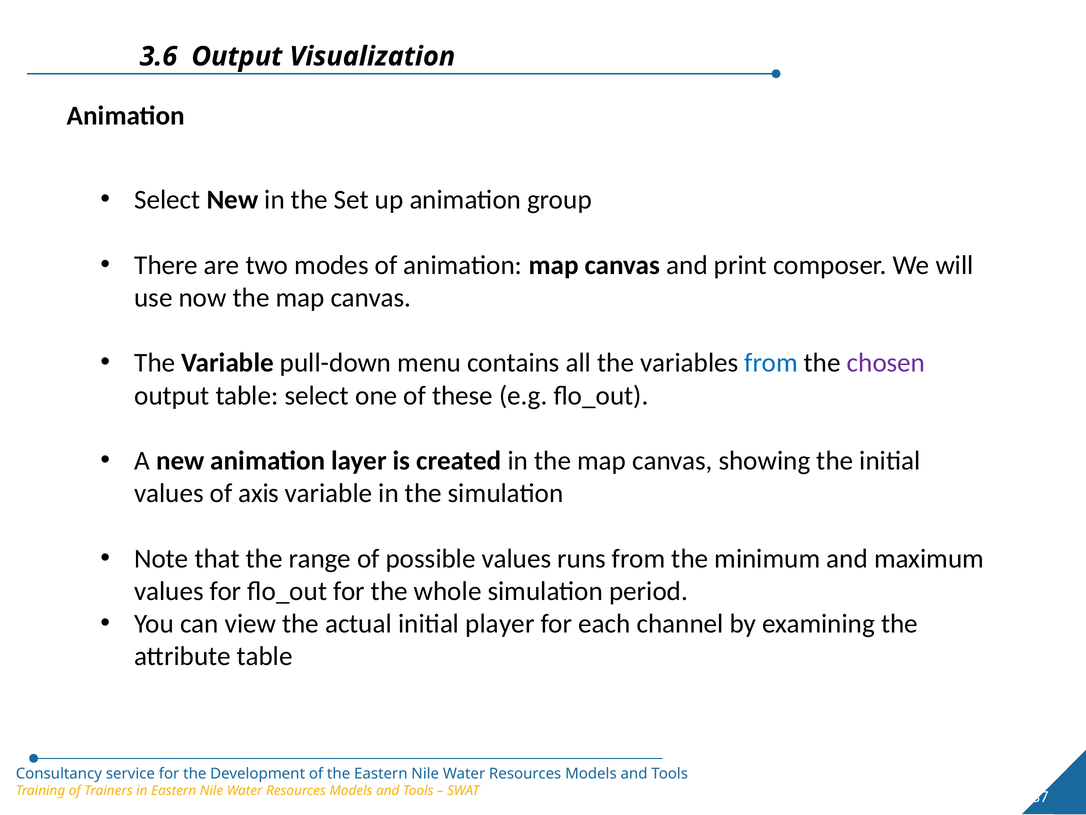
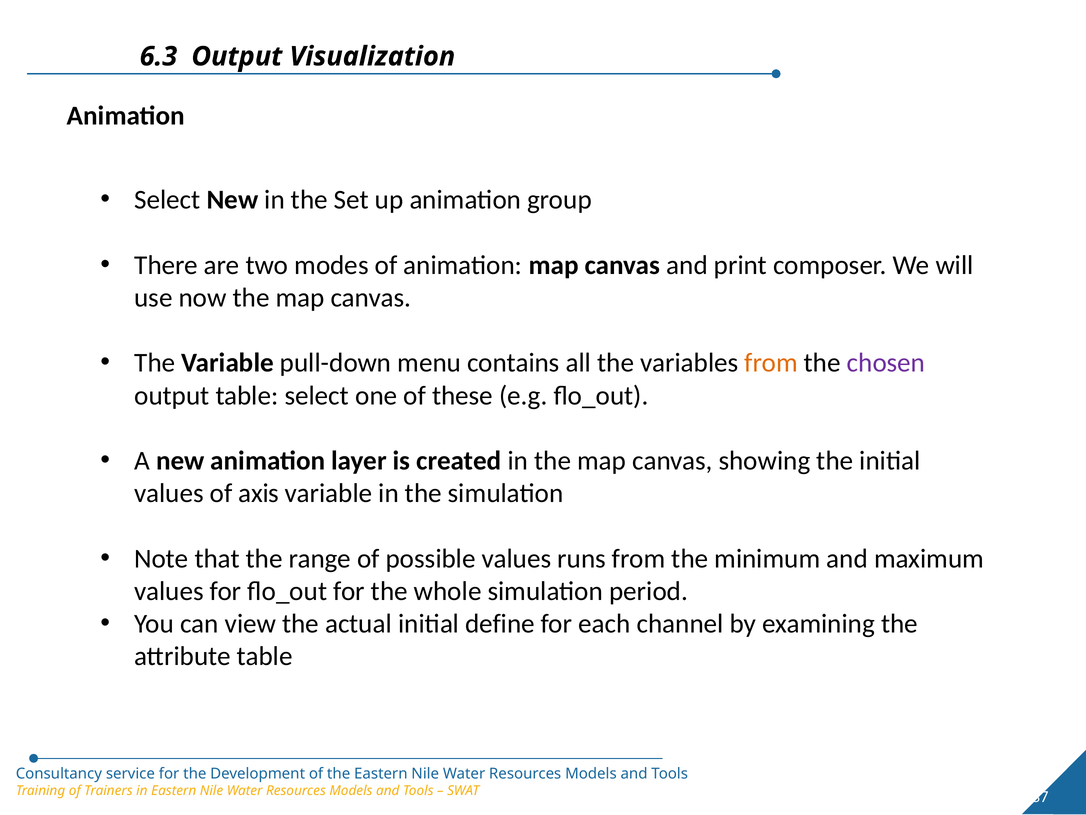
3.6: 3.6 -> 6.3 (158, 56)
from colour: blue -> orange (771, 363)
player: player -> define (500, 623)
